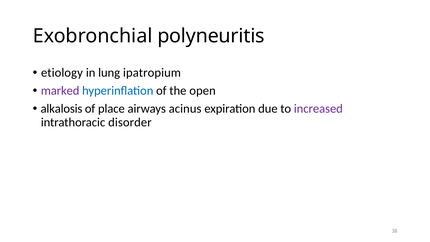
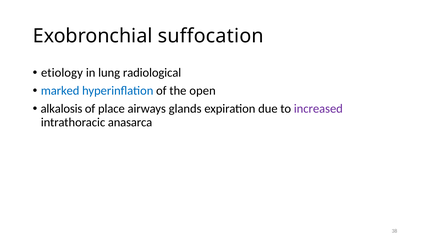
polyneuritis: polyneuritis -> suffocation (211, 36)
ipatropium: ipatropium -> radiological (152, 73)
marked colour: purple -> blue (60, 91)
acinus: acinus -> glands (185, 109)
disorder: disorder -> anasarca (130, 122)
